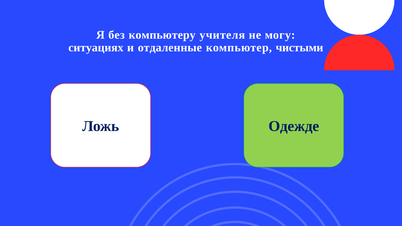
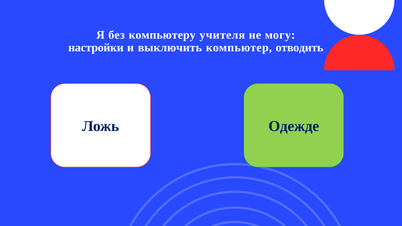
ситуациях: ситуациях -> настройки (96, 48)
отдаленные: отдаленные -> выключить (170, 48)
чистыми: чистыми -> отводить (300, 48)
